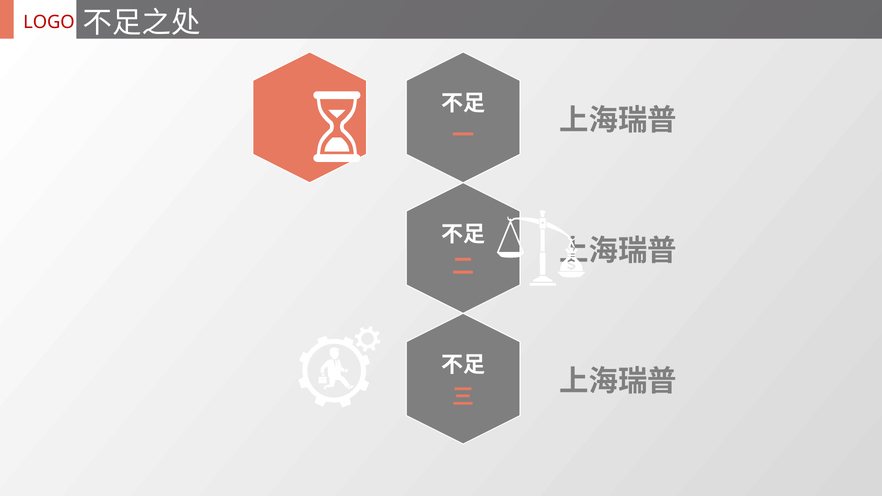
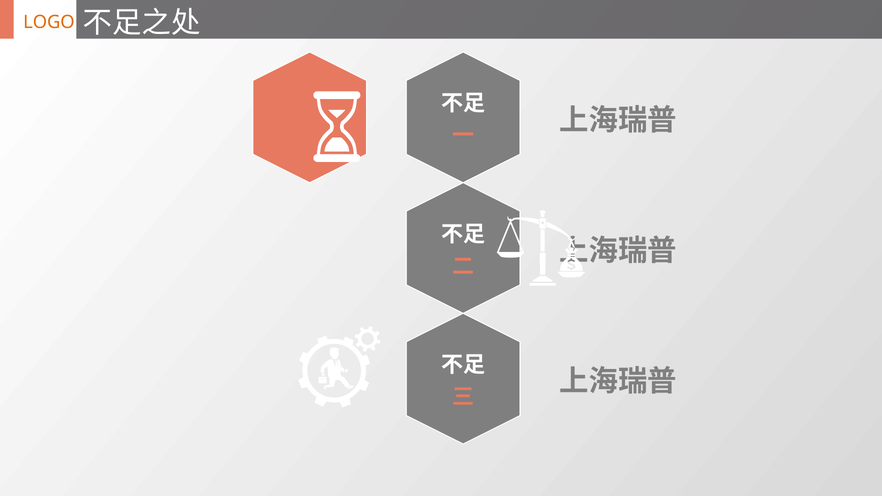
LOGO colour: red -> orange (49, 22)
